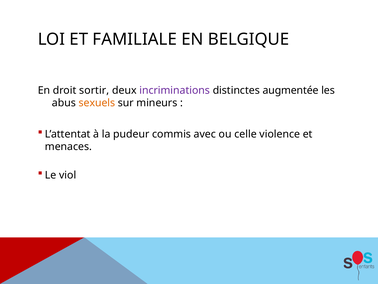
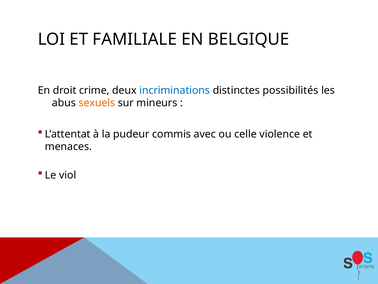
sortir: sortir -> crime (94, 90)
incriminations colour: purple -> blue (175, 90)
augmentée: augmentée -> possibilités (290, 90)
